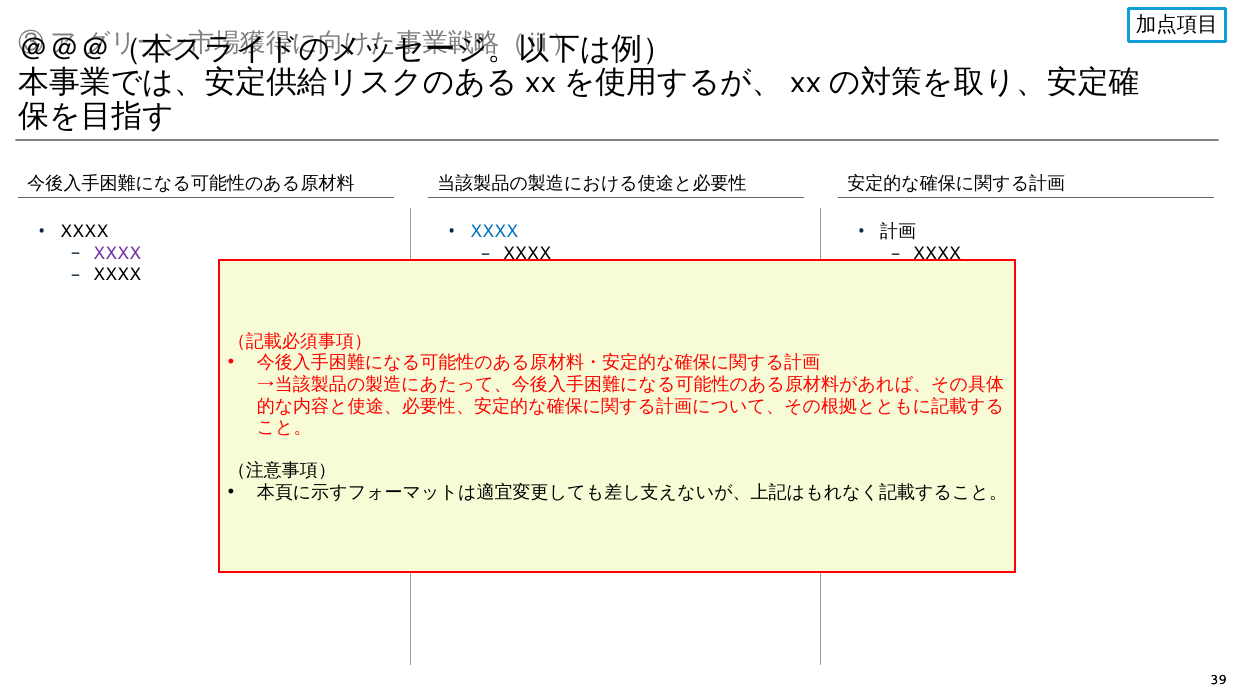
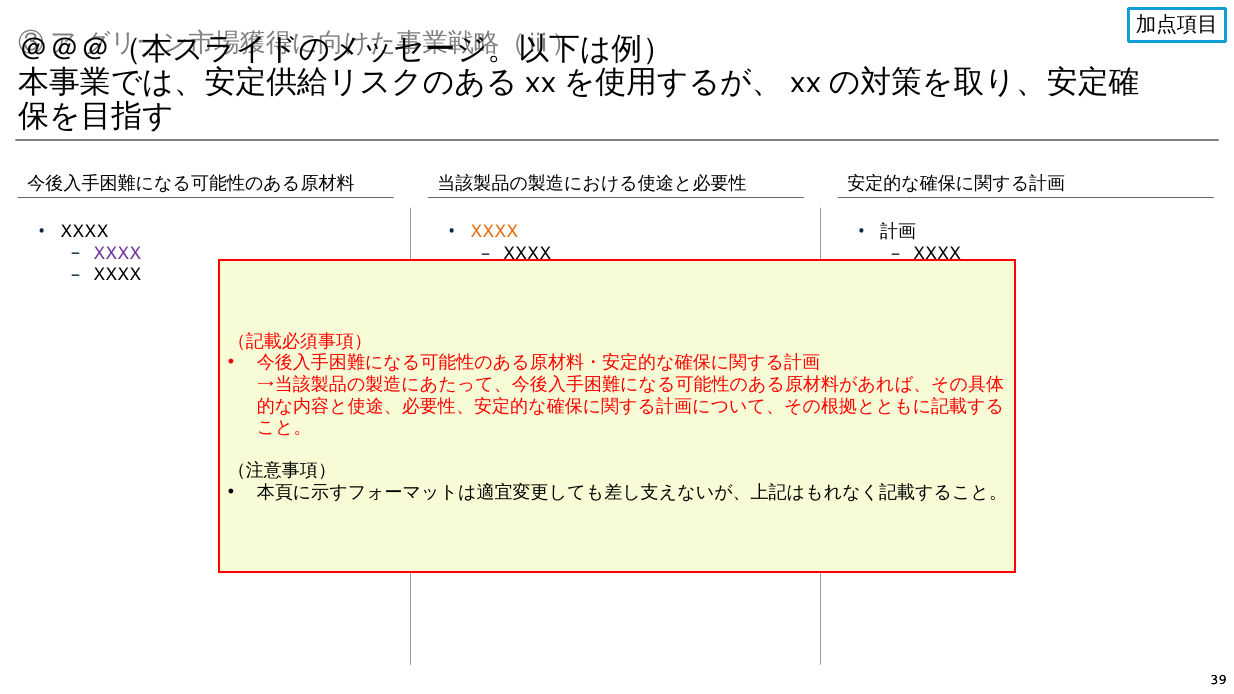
XXXX colour: blue -> orange (494, 232)
